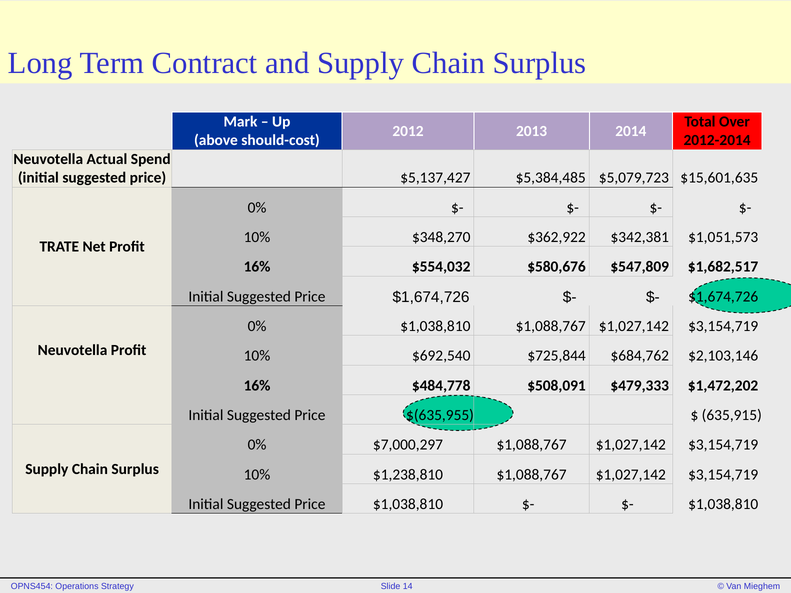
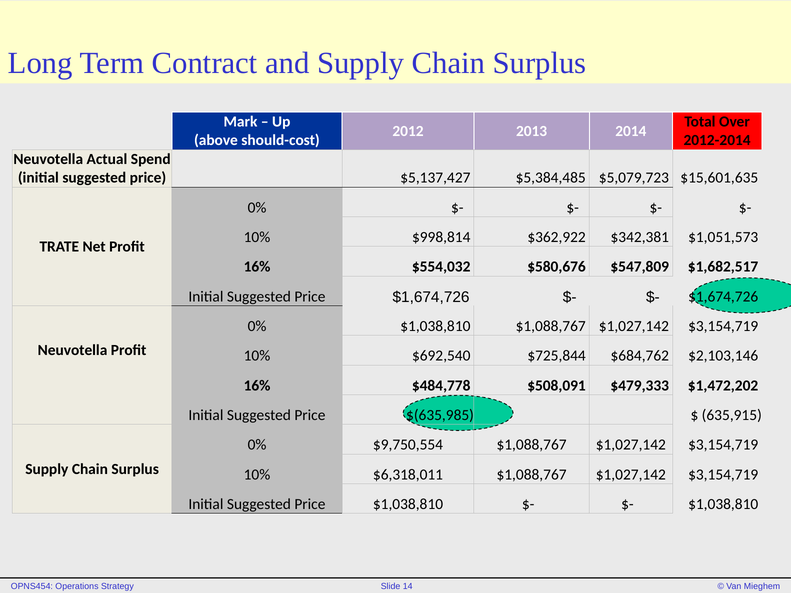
$348,270: $348,270 -> $998,814 (441, 237)
$(635,955: $(635,955 -> $(635,985 (440, 415)
$7,000,297: $7,000,297 -> $9,750,554 (408, 445)
$1,238,810: $1,238,810 -> $6,318,011 (408, 475)
